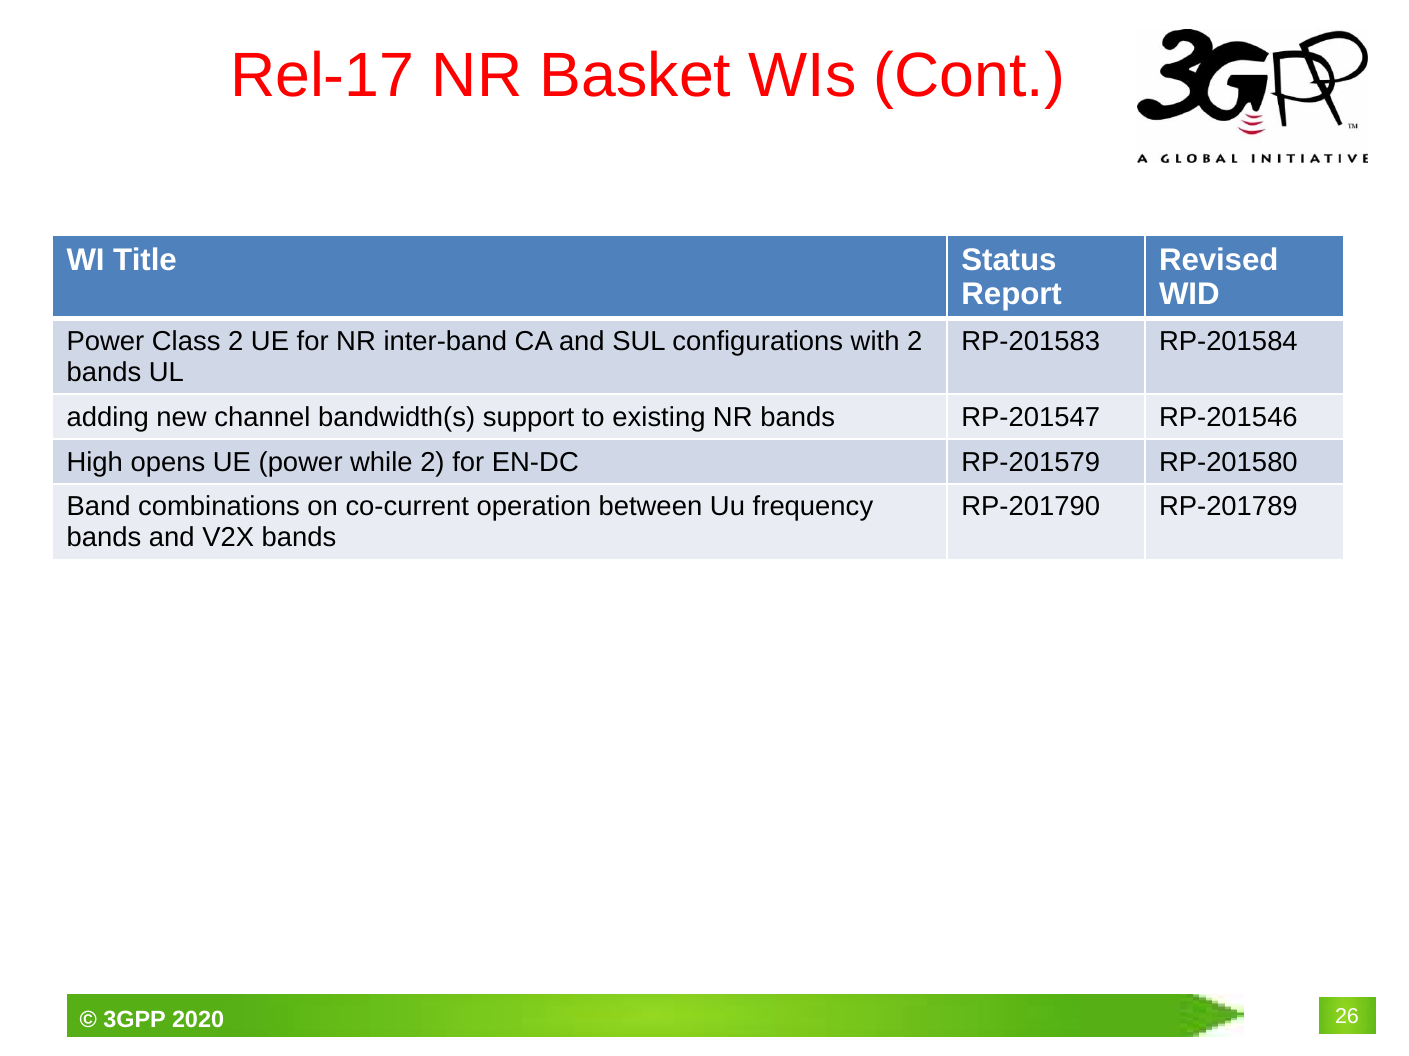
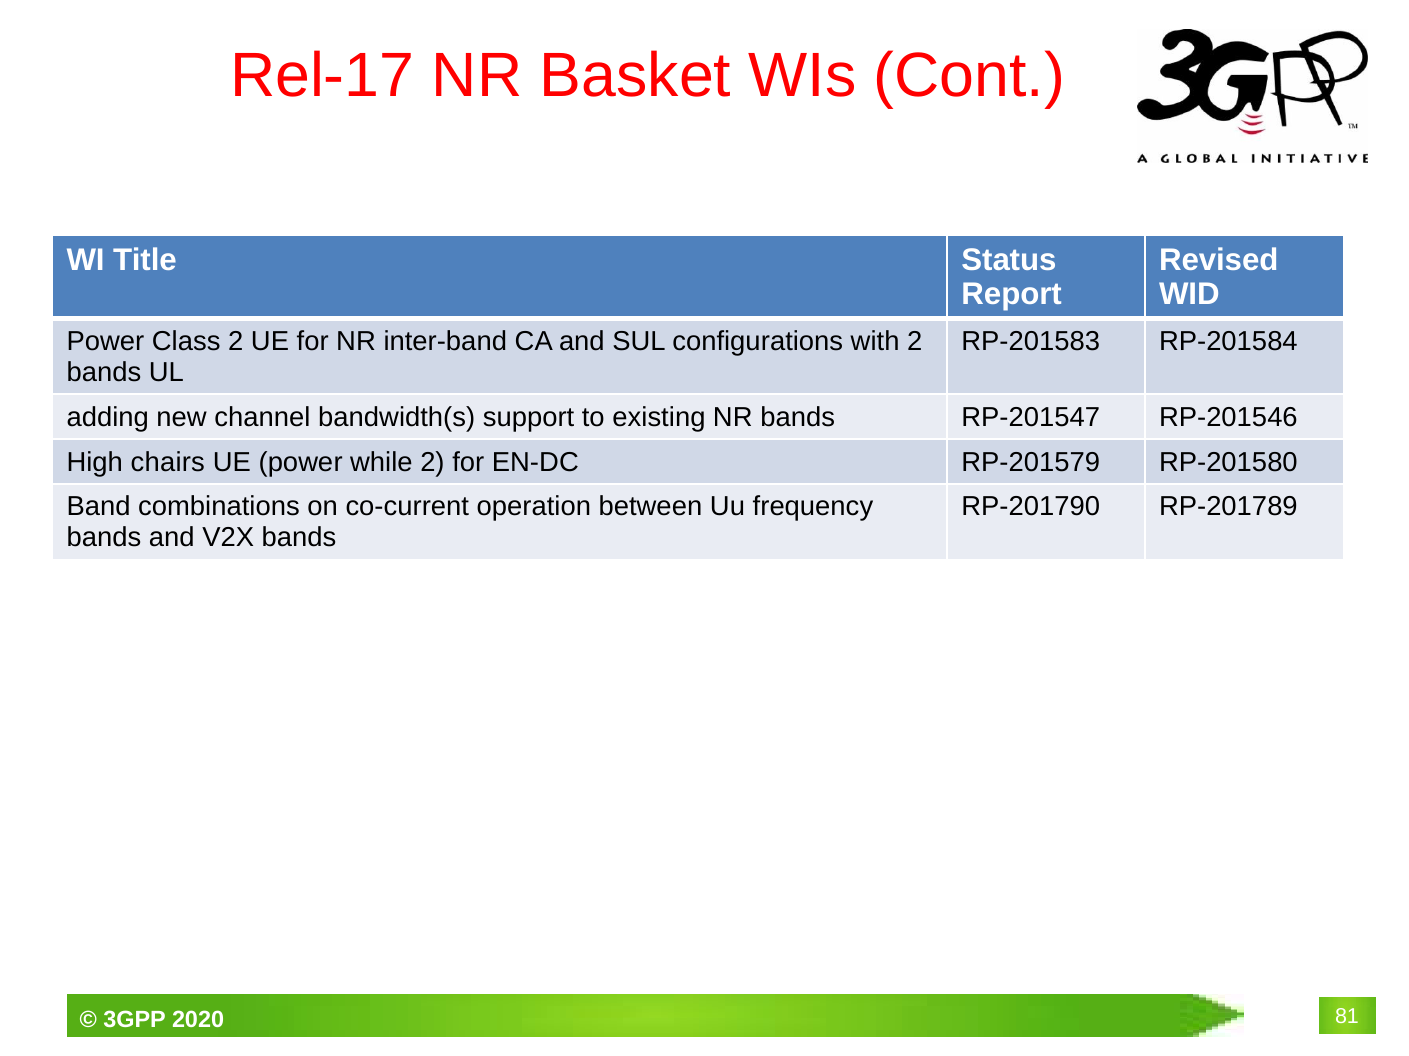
opens: opens -> chairs (168, 462)
26: 26 -> 81 (1347, 1017)
